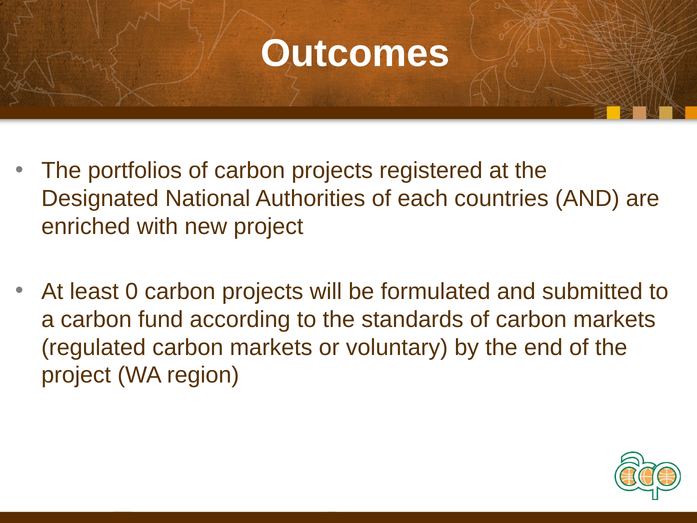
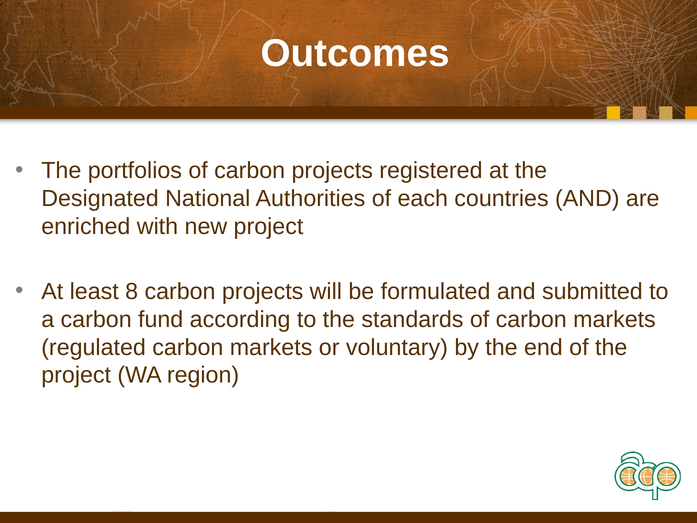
0: 0 -> 8 (132, 291)
